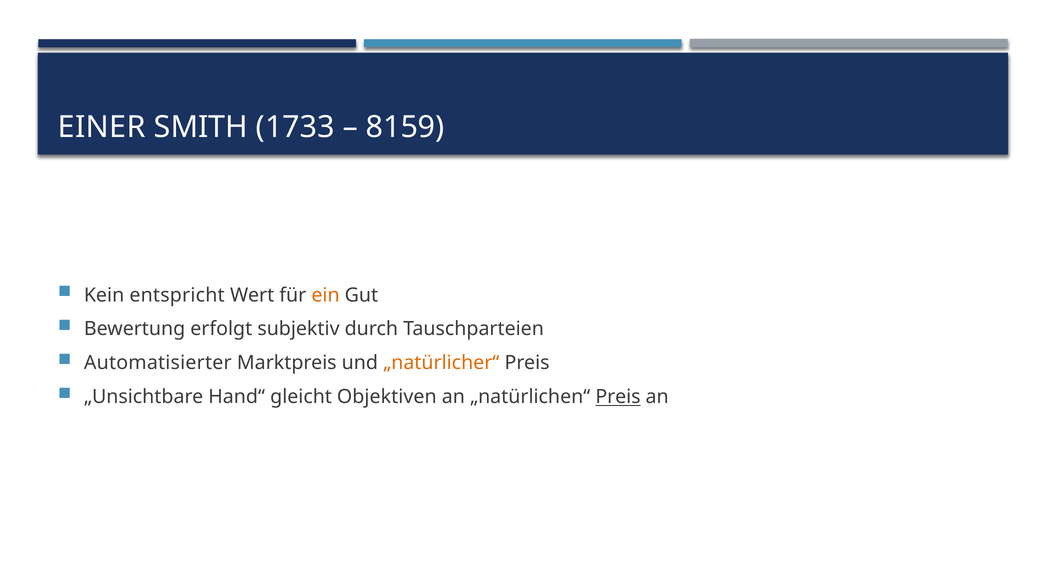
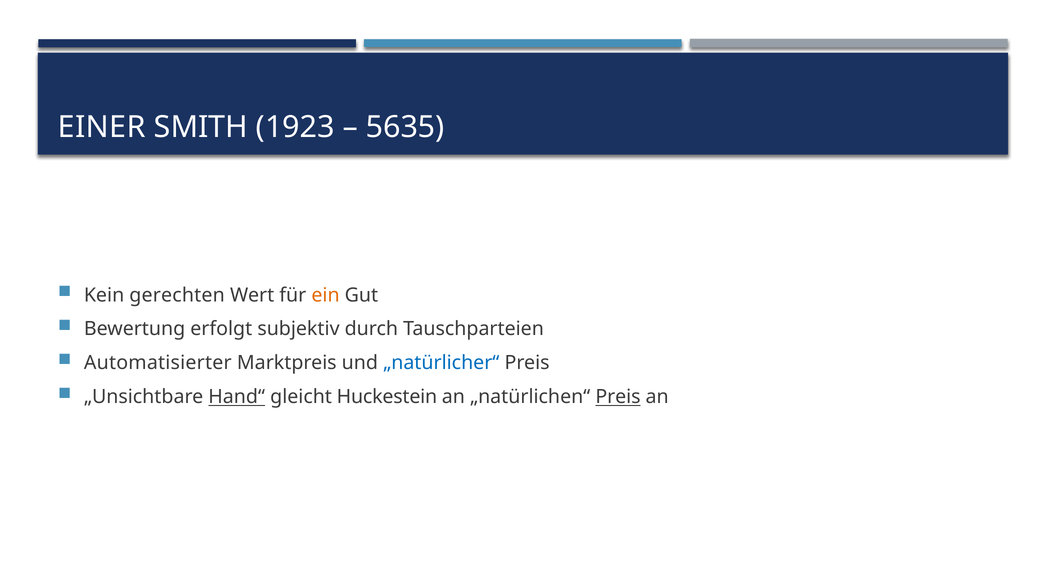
1733: 1733 -> 1923 (295, 127)
8159: 8159 -> 5635 (405, 127)
entspricht: entspricht -> gerechten (177, 295)
„natürlicher“ colour: orange -> blue (441, 363)
Hand“ underline: none -> present (237, 397)
Objektiven: Objektiven -> Huckestein (387, 397)
